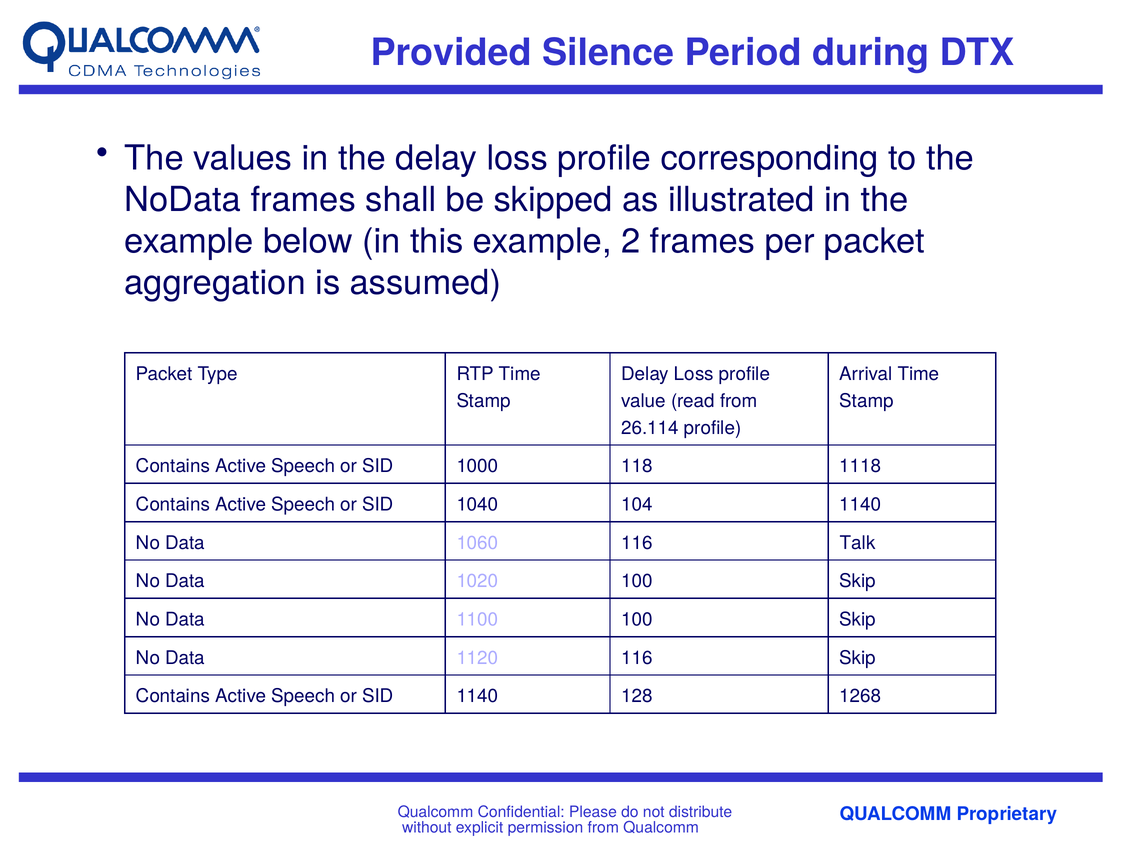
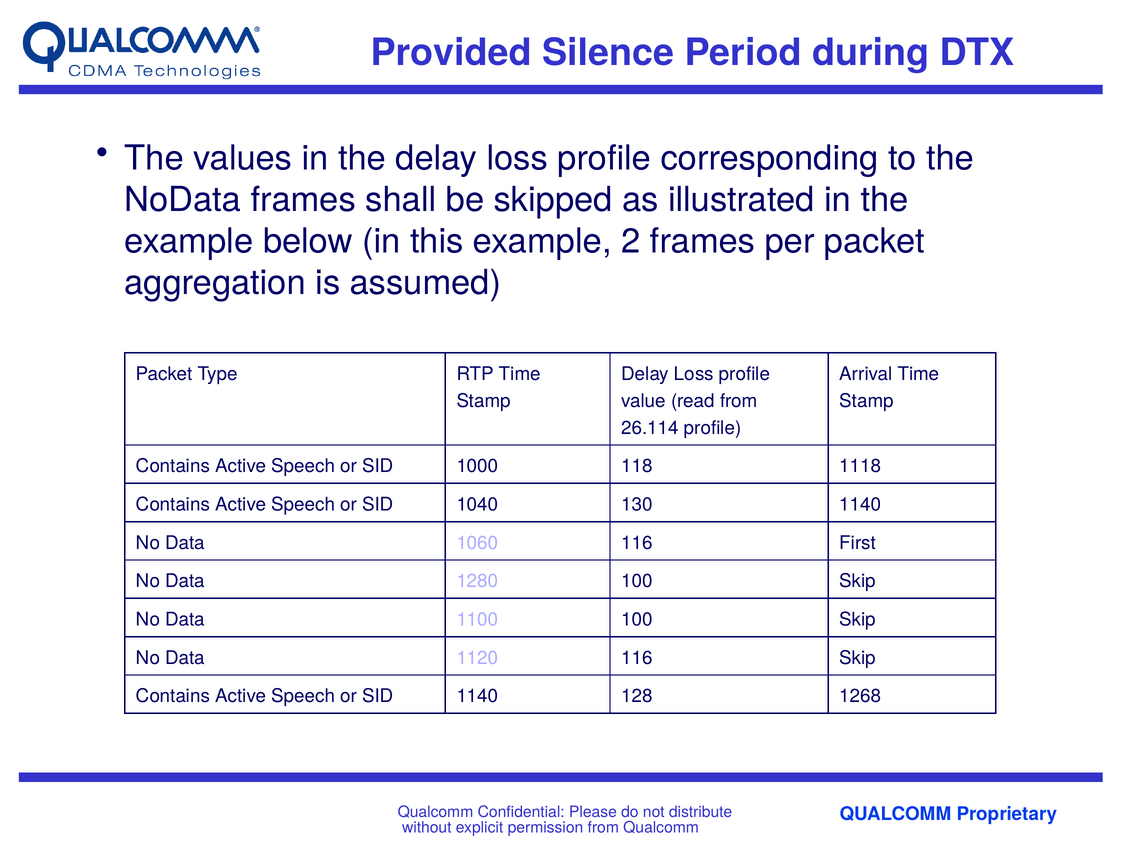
104: 104 -> 130 (637, 505)
Talk: Talk -> First (858, 543)
1020: 1020 -> 1280 (477, 581)
